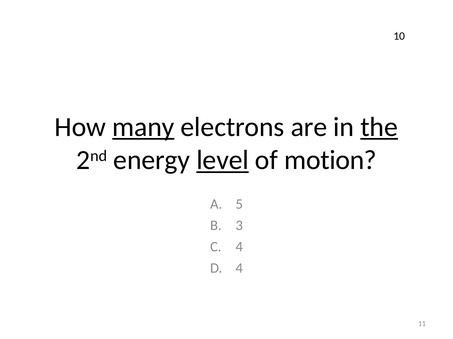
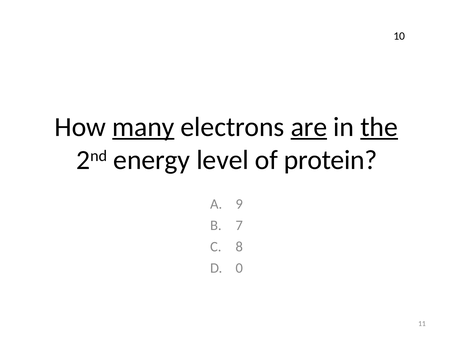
are underline: none -> present (309, 127)
level underline: present -> none (223, 161)
motion: motion -> protein (331, 161)
5: 5 -> 9 (239, 204)
3: 3 -> 7 (239, 226)
4: 4 -> 8 (239, 247)
4: 4 -> 0 (239, 269)
